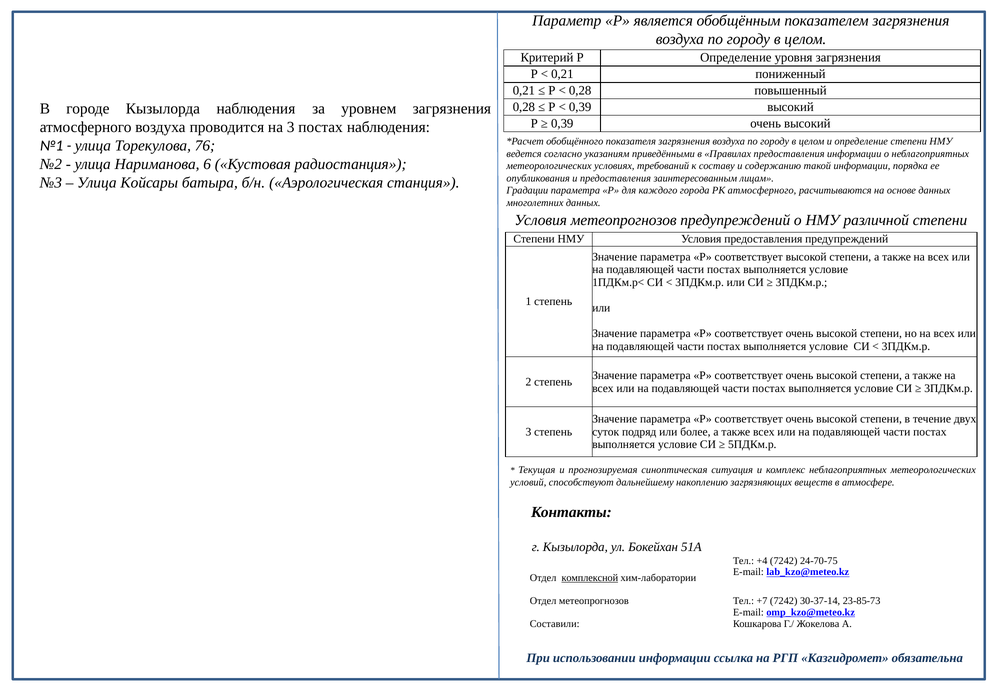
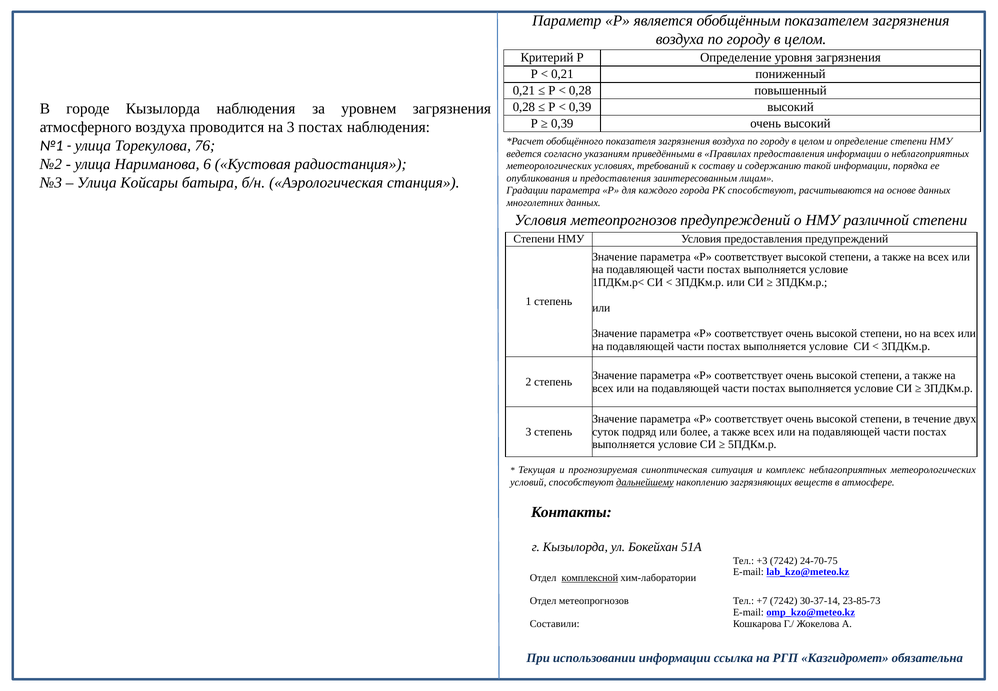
РК атмосферного: атмосферного -> способствуют (762, 191)
дальнейшему underline: none -> present (645, 482)
+4: +4 -> +3 (762, 561)
